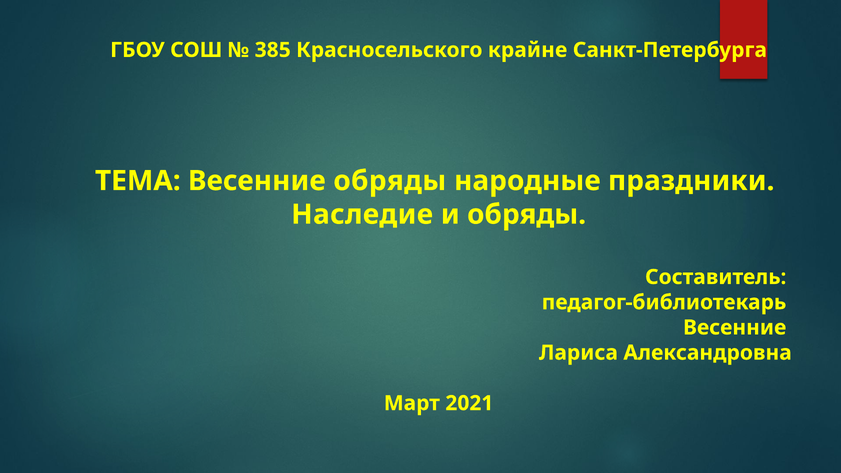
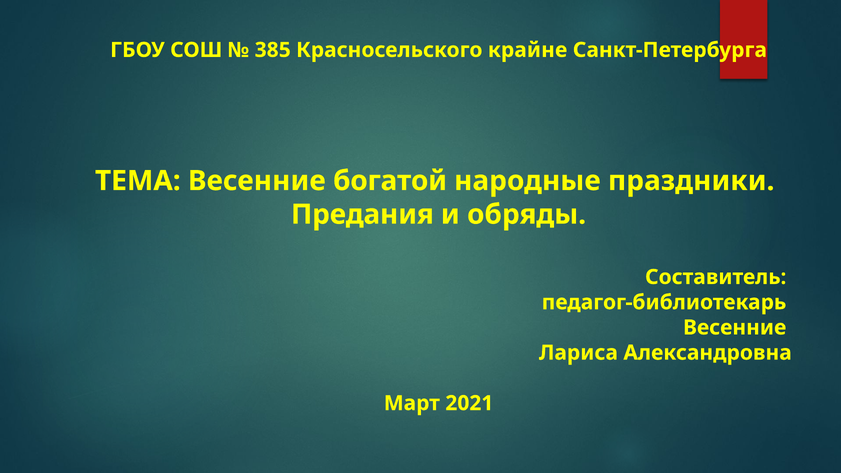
Весенние обряды: обряды -> богатой (390, 181)
Наследие: Наследие -> Предания (362, 215)
